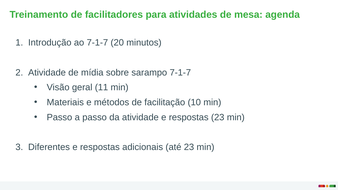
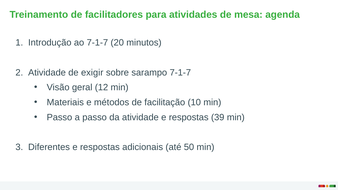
mídia: mídia -> exigir (92, 73)
11: 11 -> 12 (102, 87)
respostas 23: 23 -> 39 (218, 117)
até 23: 23 -> 50 (189, 147)
